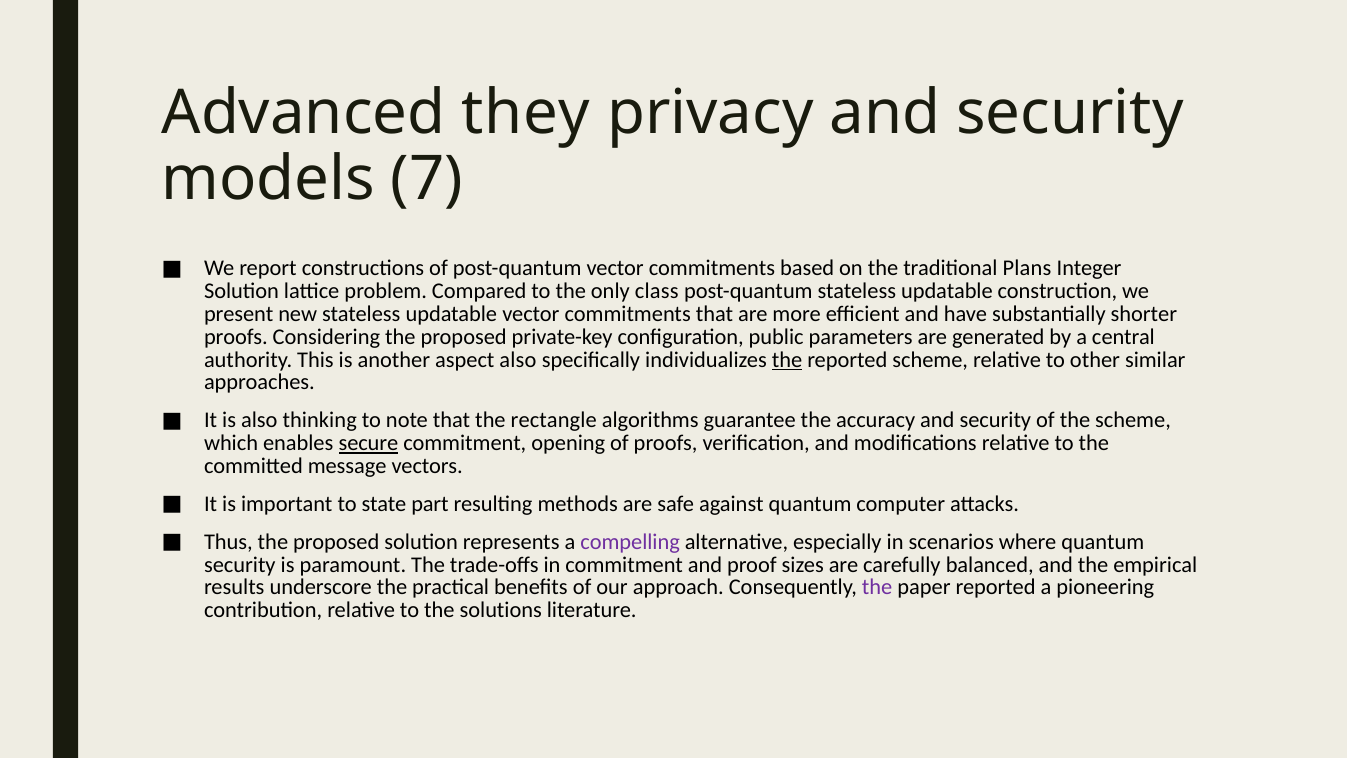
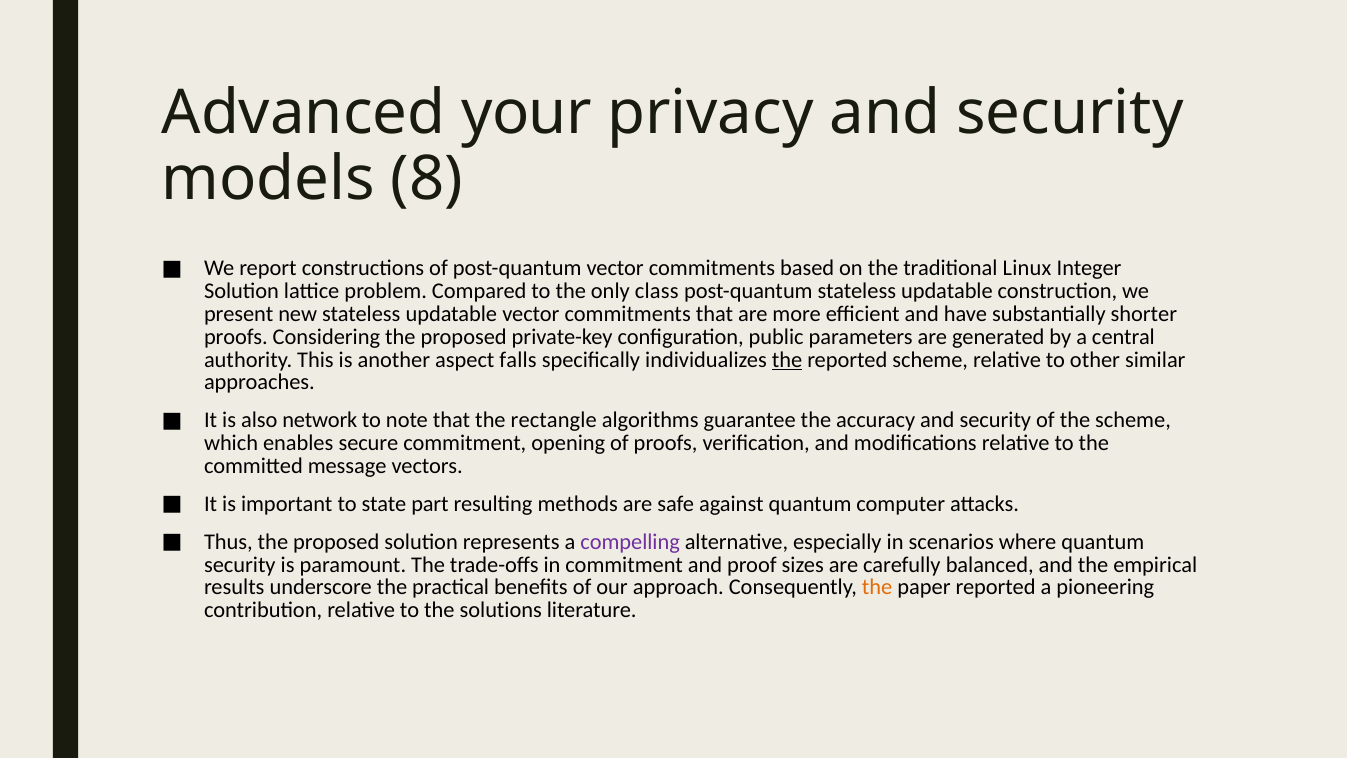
they: they -> your (527, 113)
7: 7 -> 8 (427, 179)
Plans: Plans -> Linux (1027, 268)
aspect also: also -> falls (518, 360)
thinking: thinking -> network (320, 420)
secure underline: present -> none (368, 443)
the colour: purple -> orange (877, 587)
